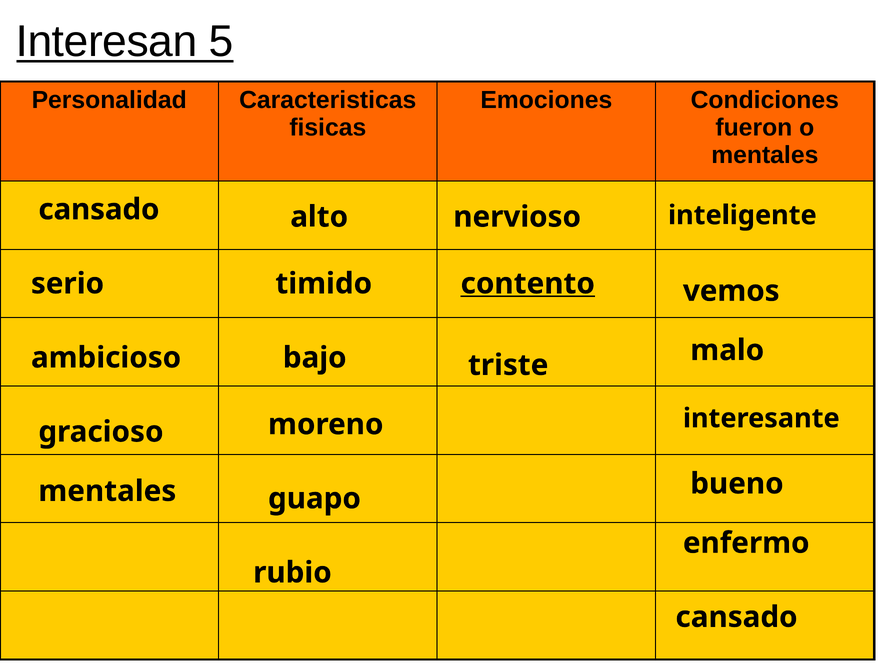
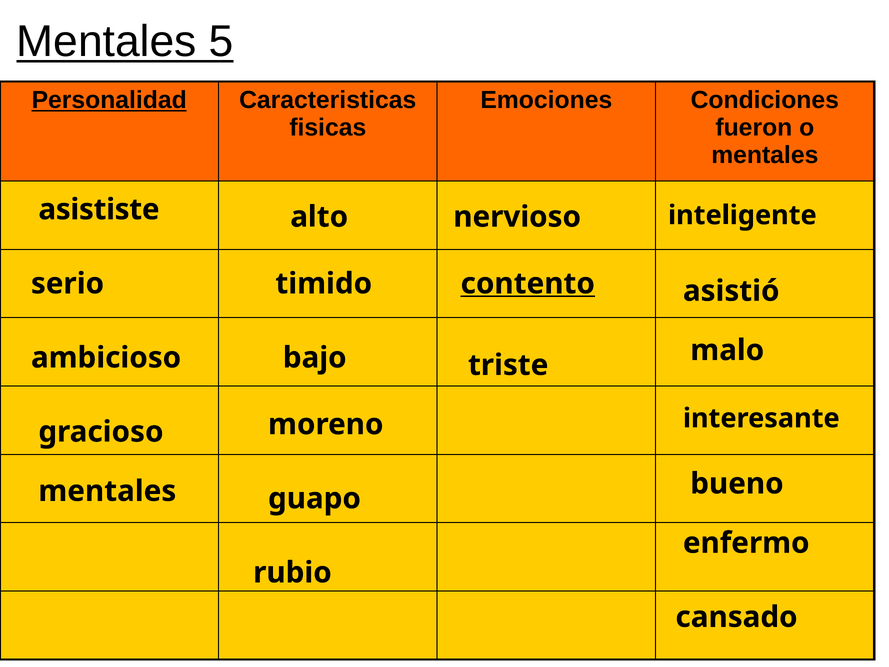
Interesan: Interesan -> Mentales (106, 42)
Personalidad underline: none -> present (109, 100)
cansado: cansado -> asististe (99, 209)
vemos: vemos -> asistió (731, 291)
